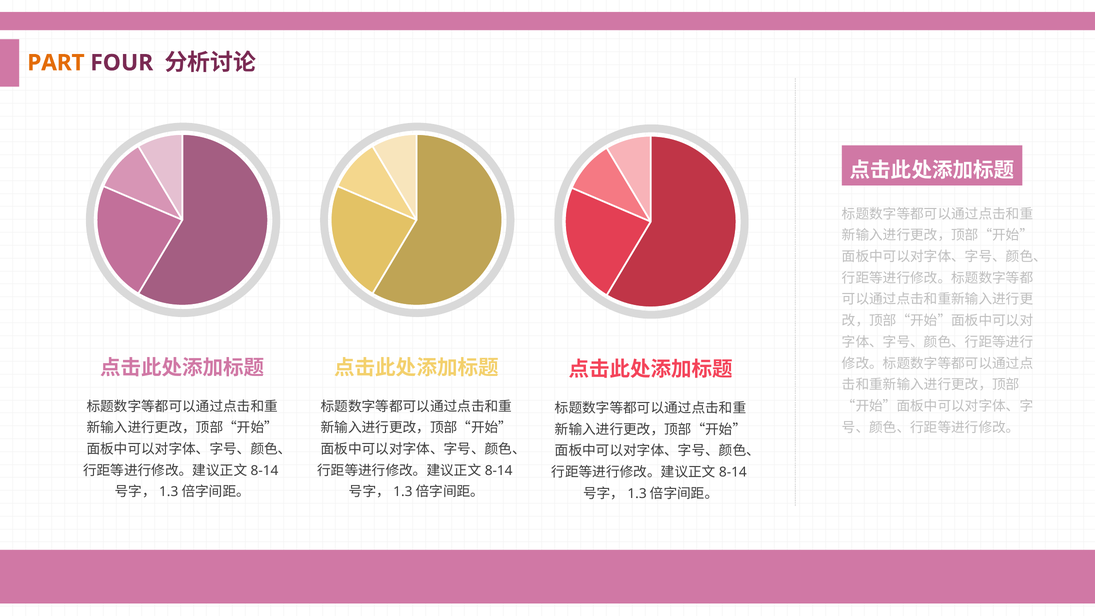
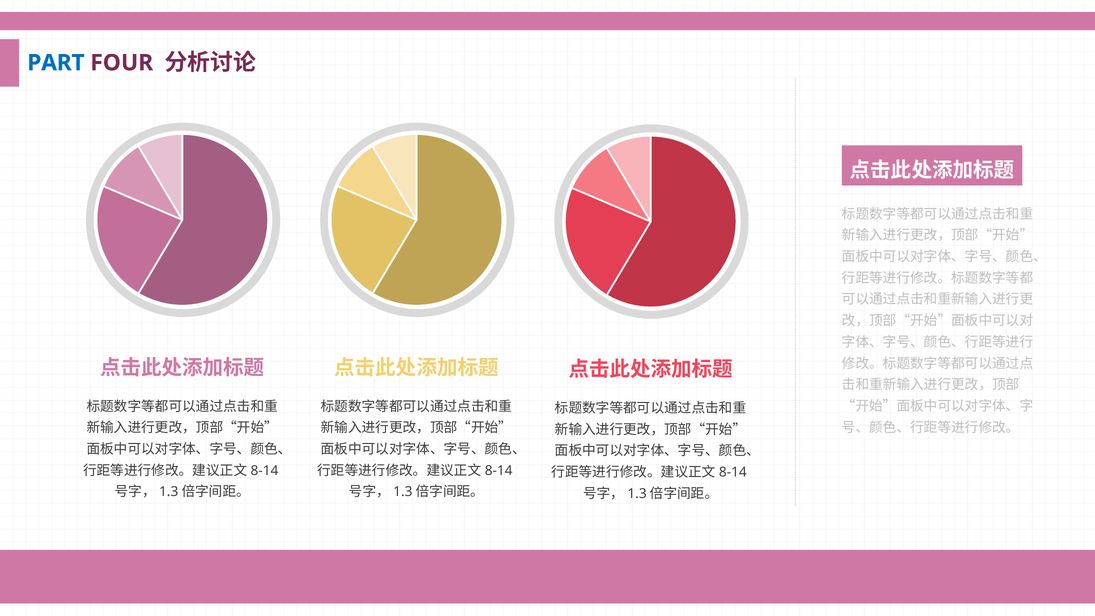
PART colour: orange -> blue (56, 63)
